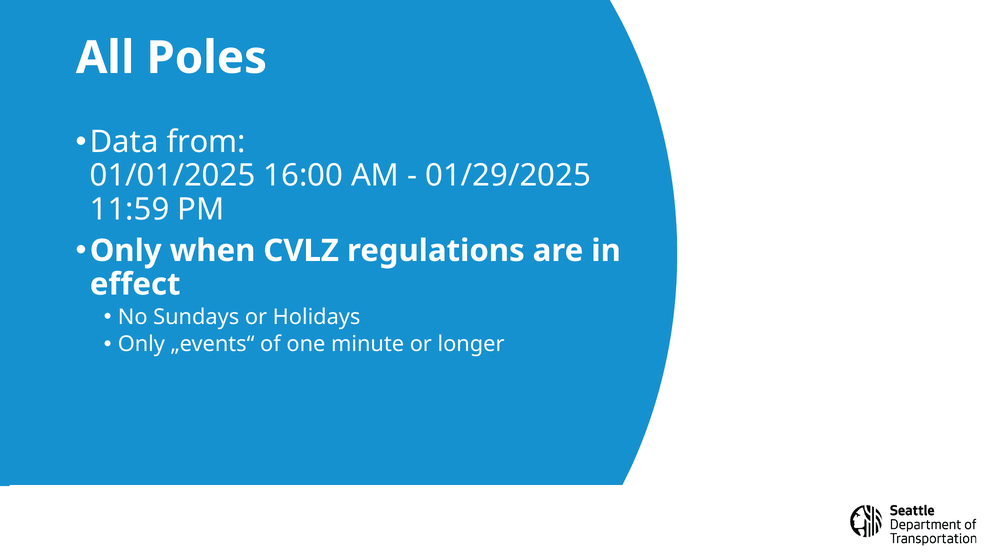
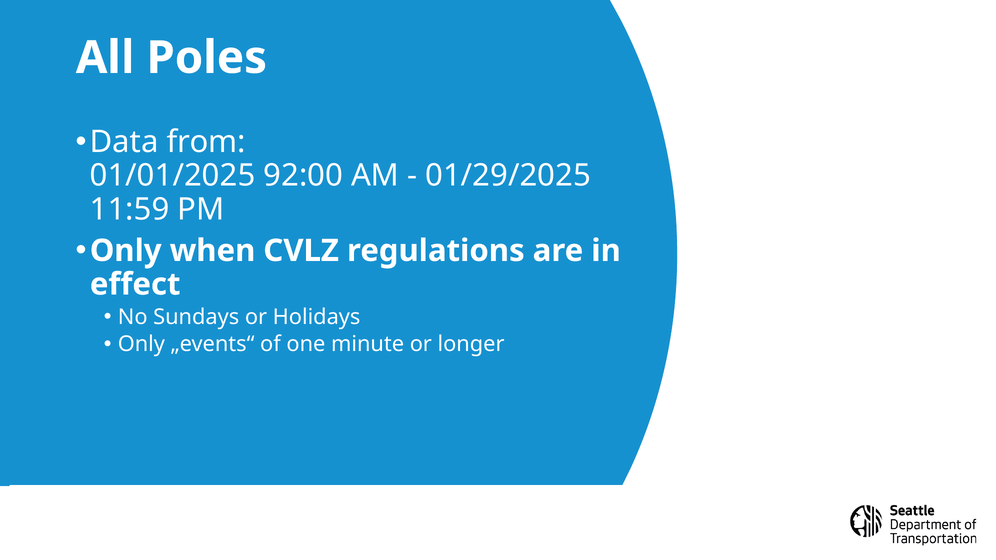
16:00: 16:00 -> 92:00 (303, 176)
